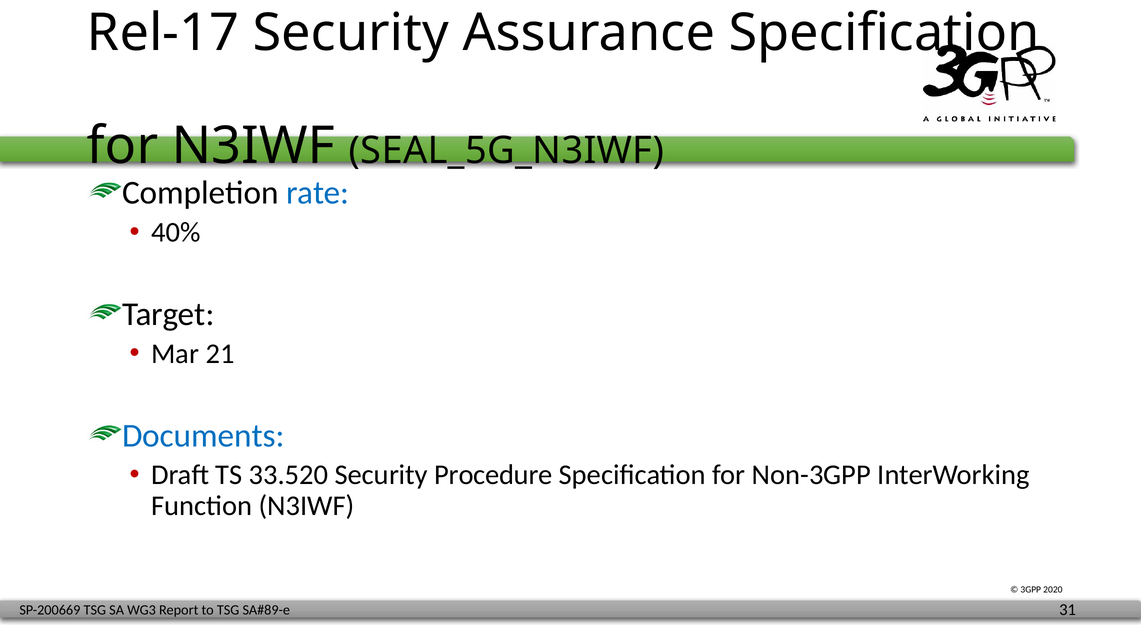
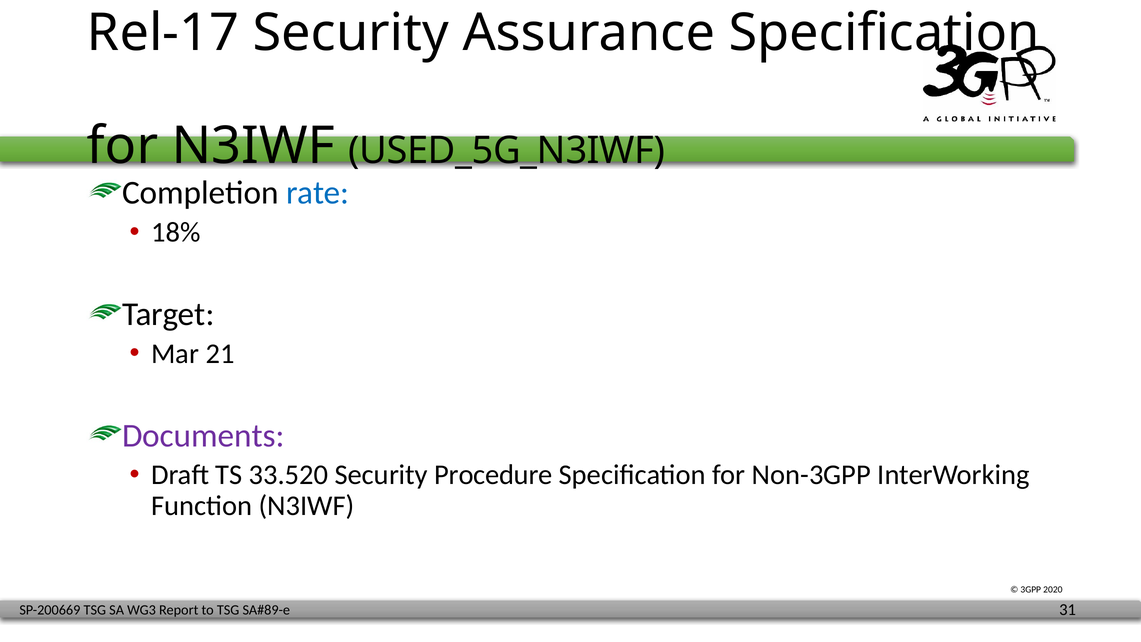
SEAL_5G_N3IWF: SEAL_5G_N3IWF -> USED_5G_N3IWF (507, 151)
40%: 40% -> 18% (176, 232)
Documents colour: blue -> purple (203, 435)
